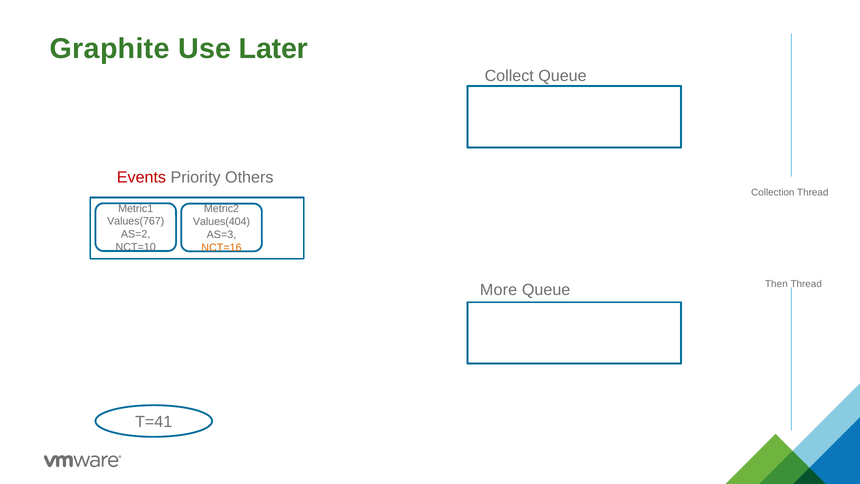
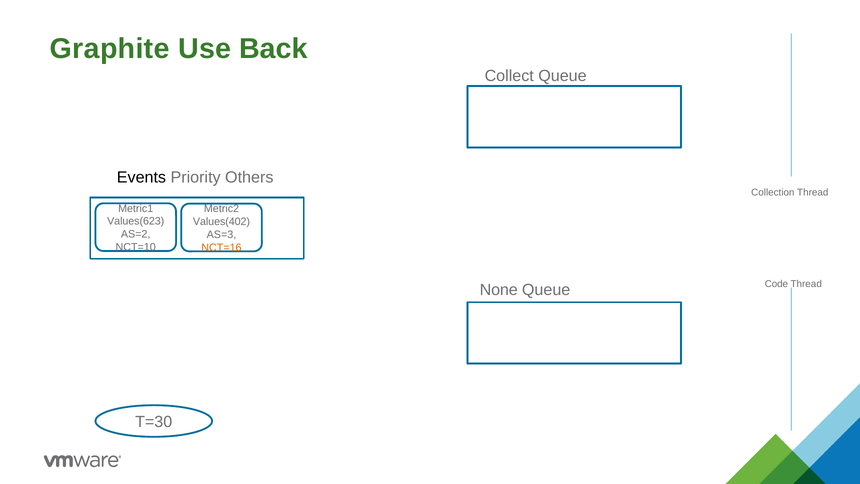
Later: Later -> Back (273, 49)
Events colour: red -> black (141, 178)
Values(767: Values(767 -> Values(623 (136, 221)
Values(404: Values(404 -> Values(402 (222, 222)
Then: Then -> Code (776, 284)
More: More -> None (499, 290)
T=41: T=41 -> T=30 (154, 422)
